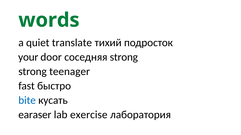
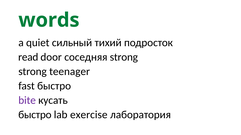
translate: translate -> сильный (72, 43)
your: your -> read (28, 57)
bite colour: blue -> purple (27, 101)
earaser: earaser -> быстро (35, 115)
